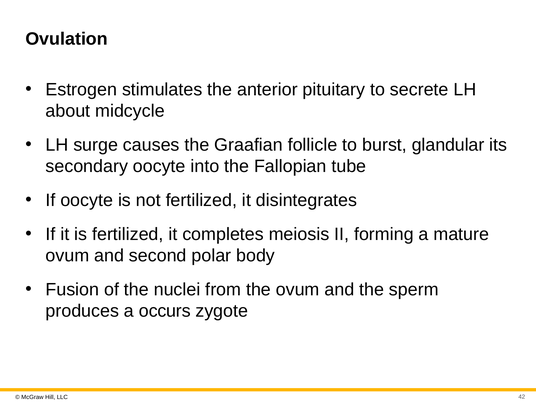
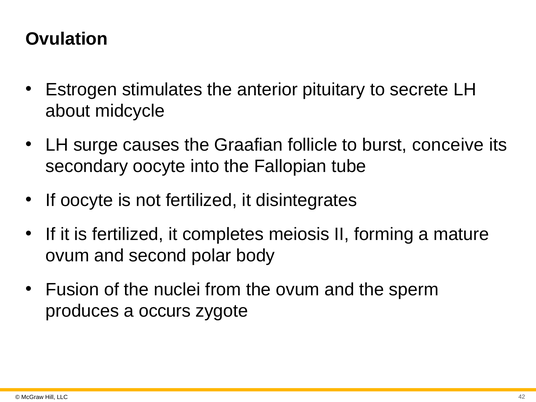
glandular: glandular -> conceive (448, 145)
